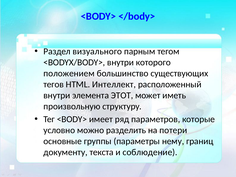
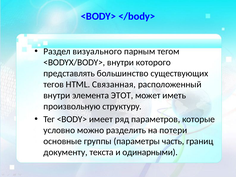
положением: положением -> представлять (69, 73)
Интеллект: Интеллект -> Связанная (114, 84)
нему: нему -> часть (173, 141)
соблюдение: соблюдение -> одинарными (150, 152)
